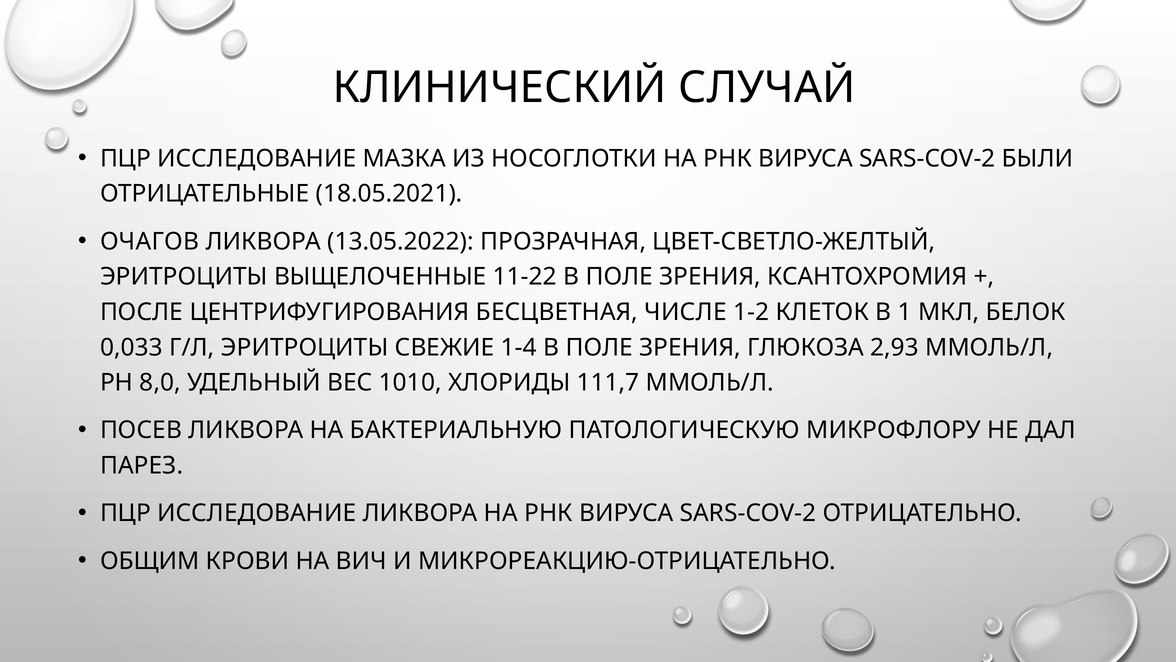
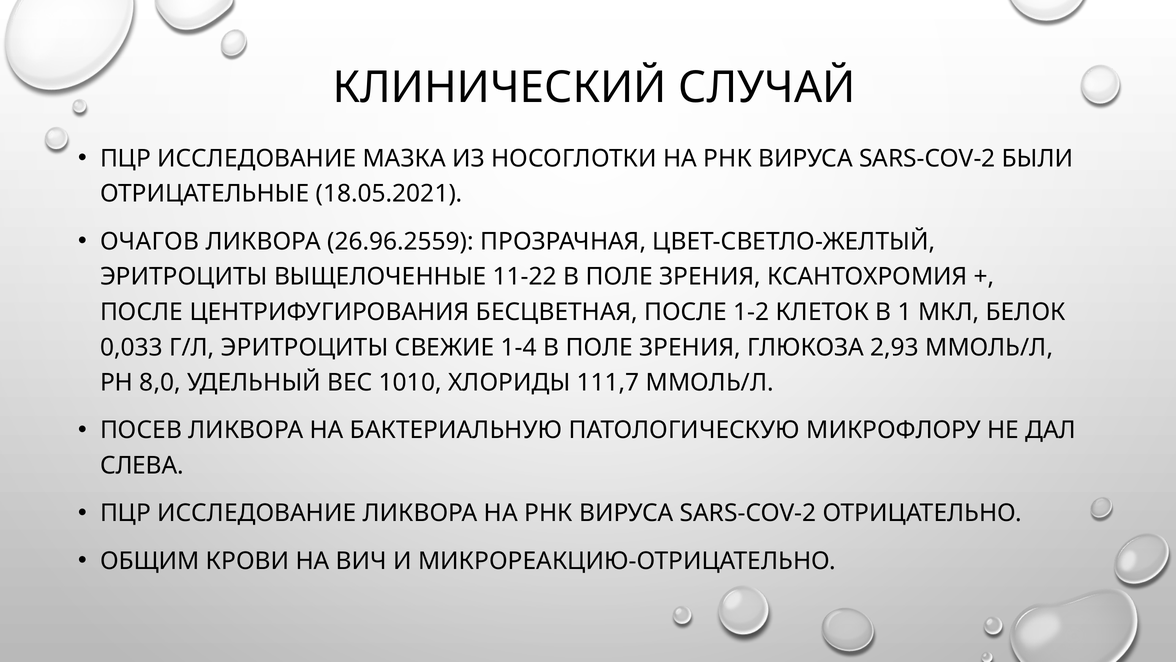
13.05.2022: 13.05.2022 -> 26.96.2559 (401, 241)
БЕСЦВЕТНАЯ ЧИСЛЕ: ЧИСЛЕ -> ПОСЛЕ (686, 312)
ПАРЕЗ: ПАРЕЗ -> СЛЕВА (142, 465)
